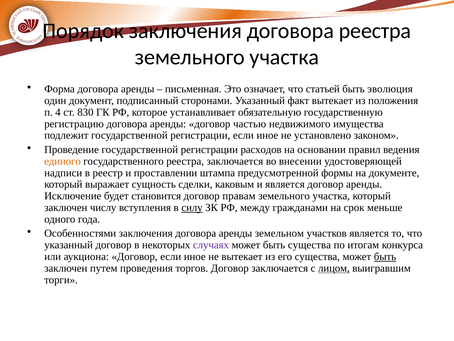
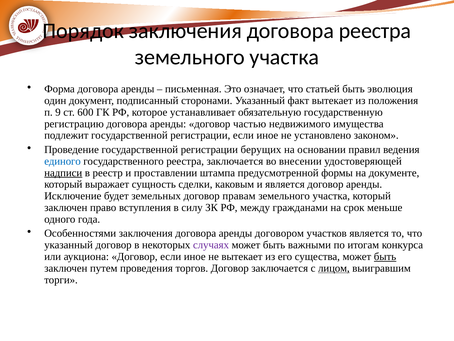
4: 4 -> 9 (58, 112)
830: 830 -> 600 (85, 112)
расходов: расходов -> берущих (261, 149)
единого colour: orange -> blue (63, 161)
надписи underline: none -> present (63, 173)
становится: становится -> земельных (156, 196)
числу: числу -> право (103, 207)
силу underline: present -> none (192, 207)
земельном: земельном -> договором (279, 233)
быть существа: существа -> важными (309, 245)
